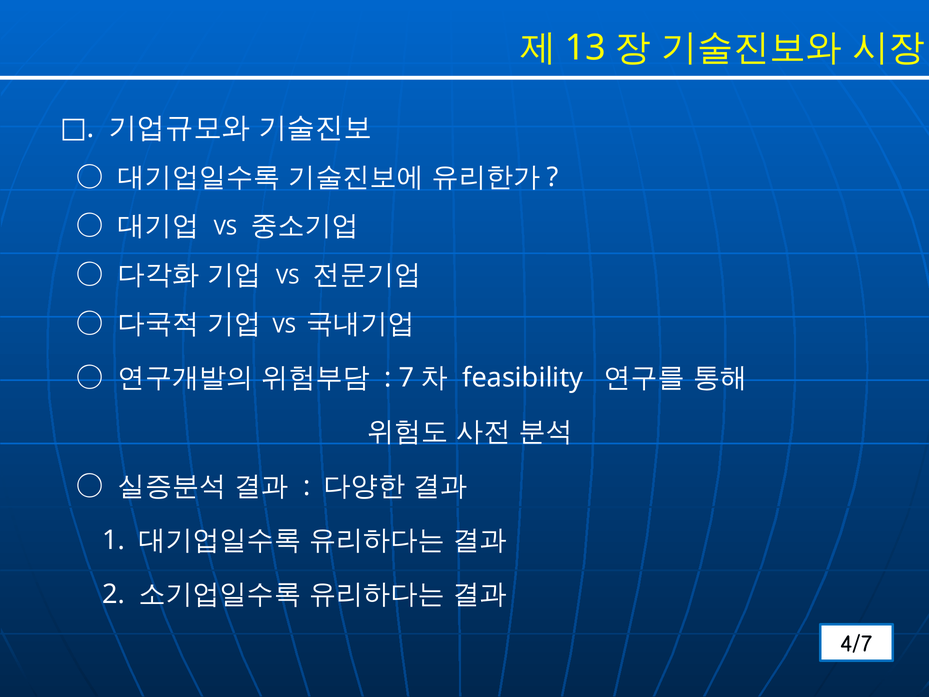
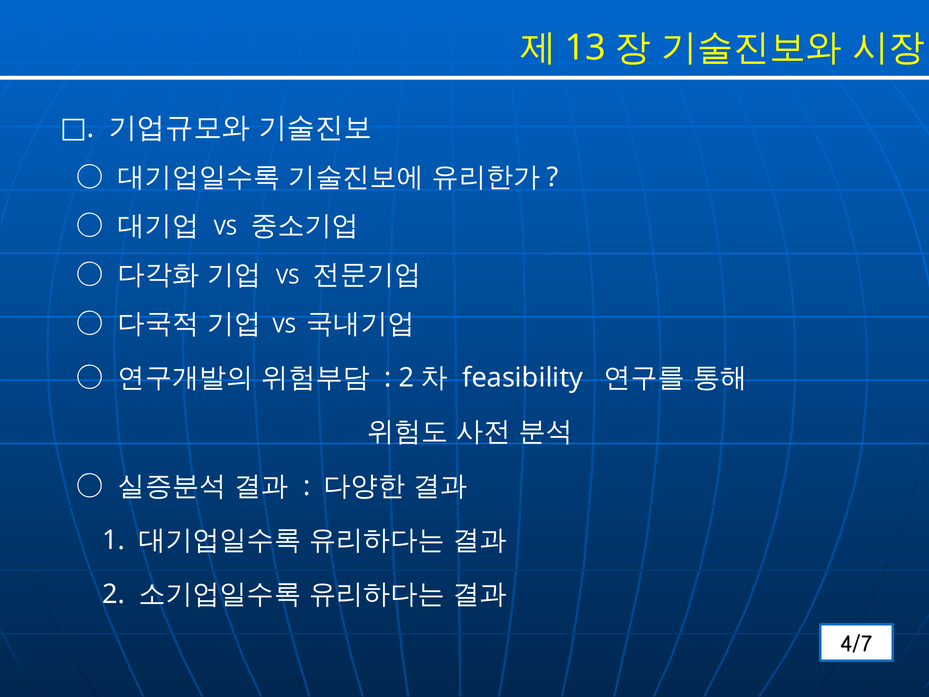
7: 7 -> 2 (406, 378)
